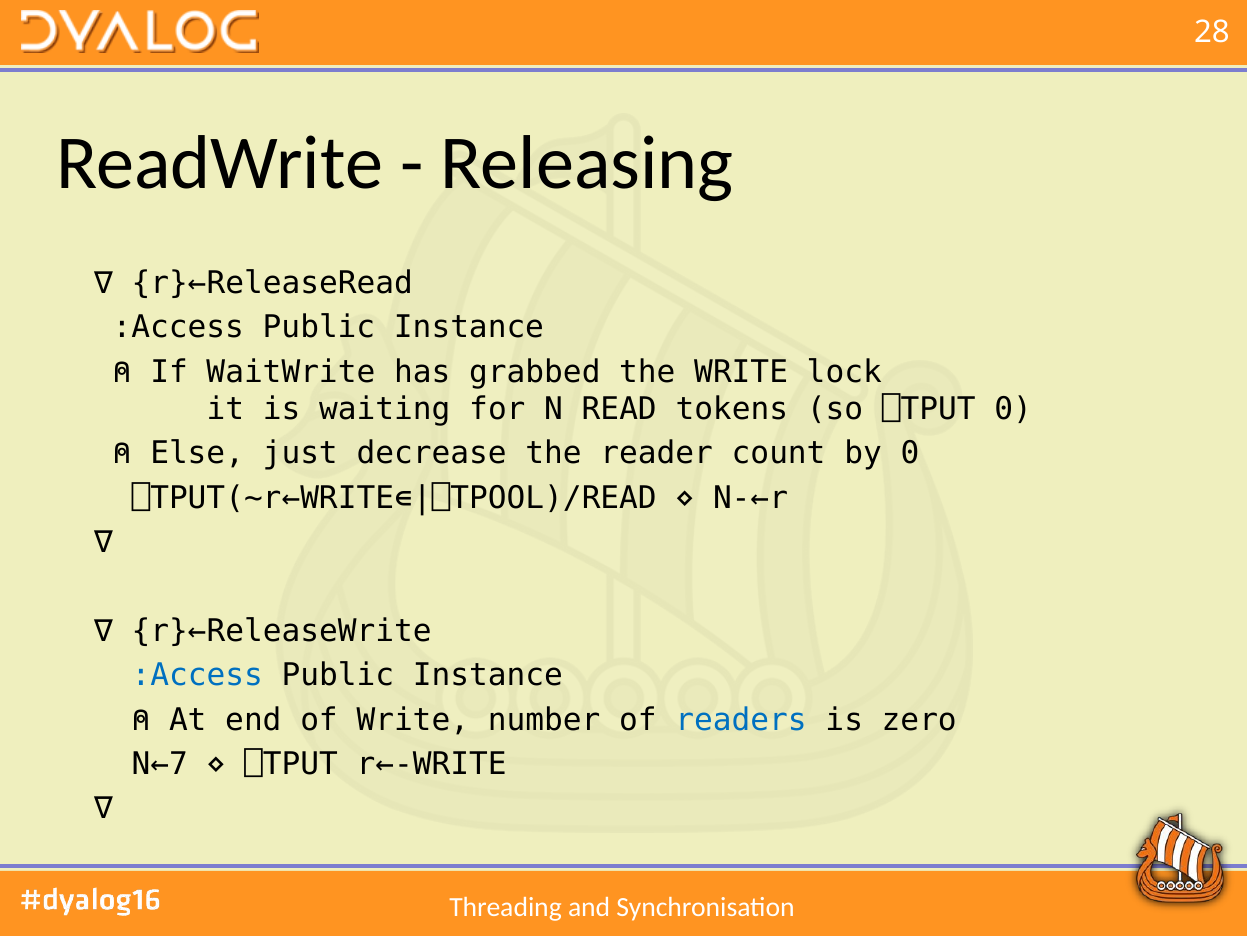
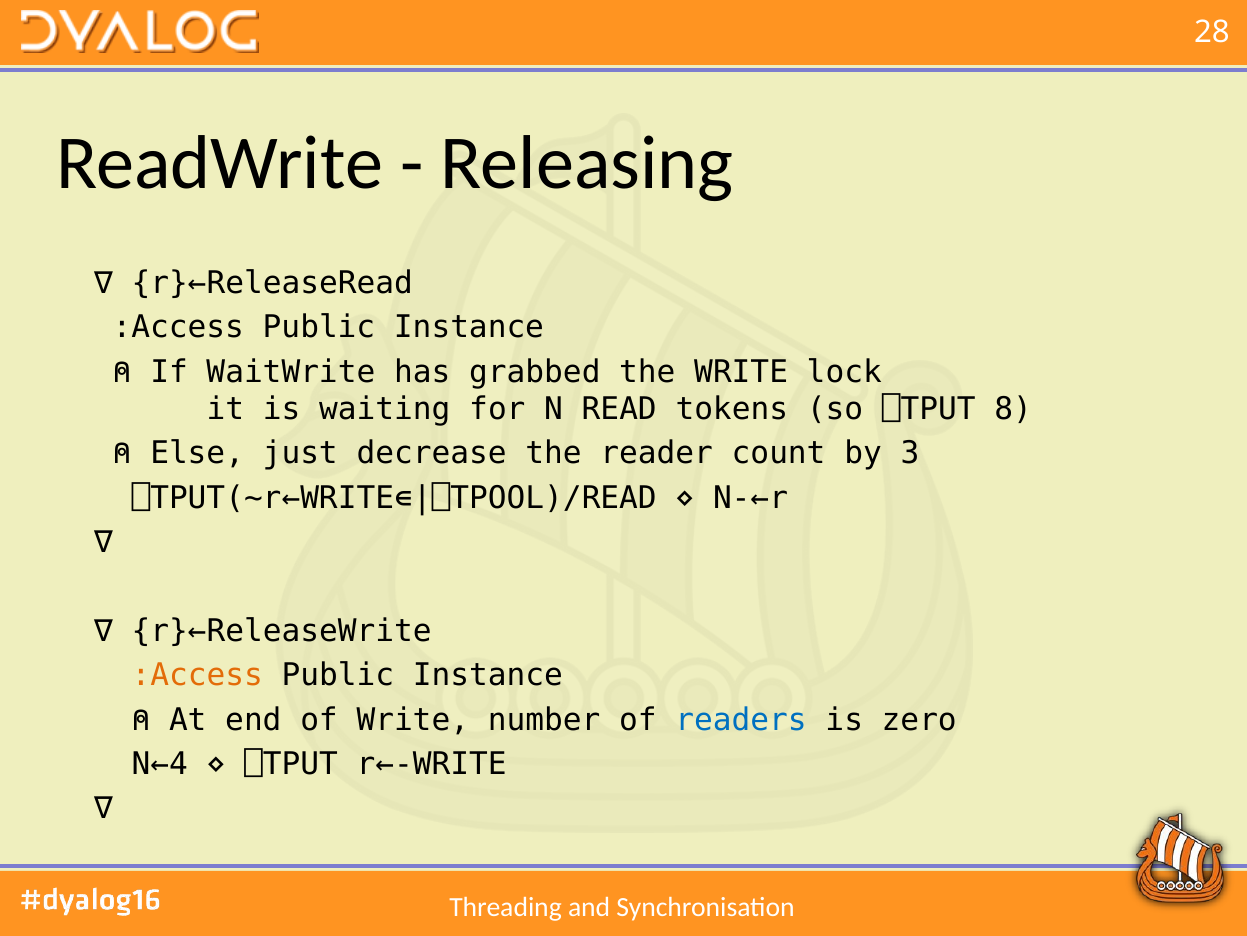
⎕TPUT 0: 0 -> 8 (1013, 409)
by 0: 0 -> 3 (910, 453)
:Access colour: blue -> orange (197, 675)
N←7: N←7 -> N←4 (160, 763)
